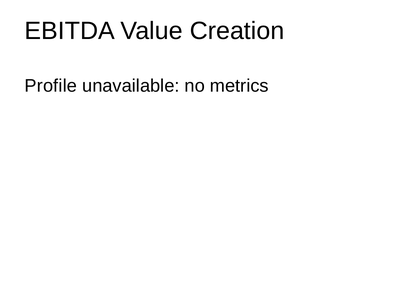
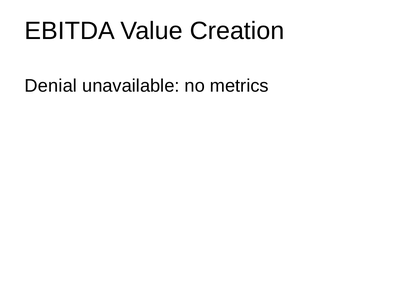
Profile: Profile -> Denial (51, 86)
